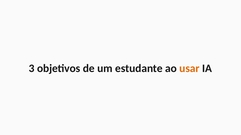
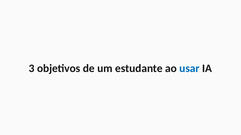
usar colour: orange -> blue (189, 69)
